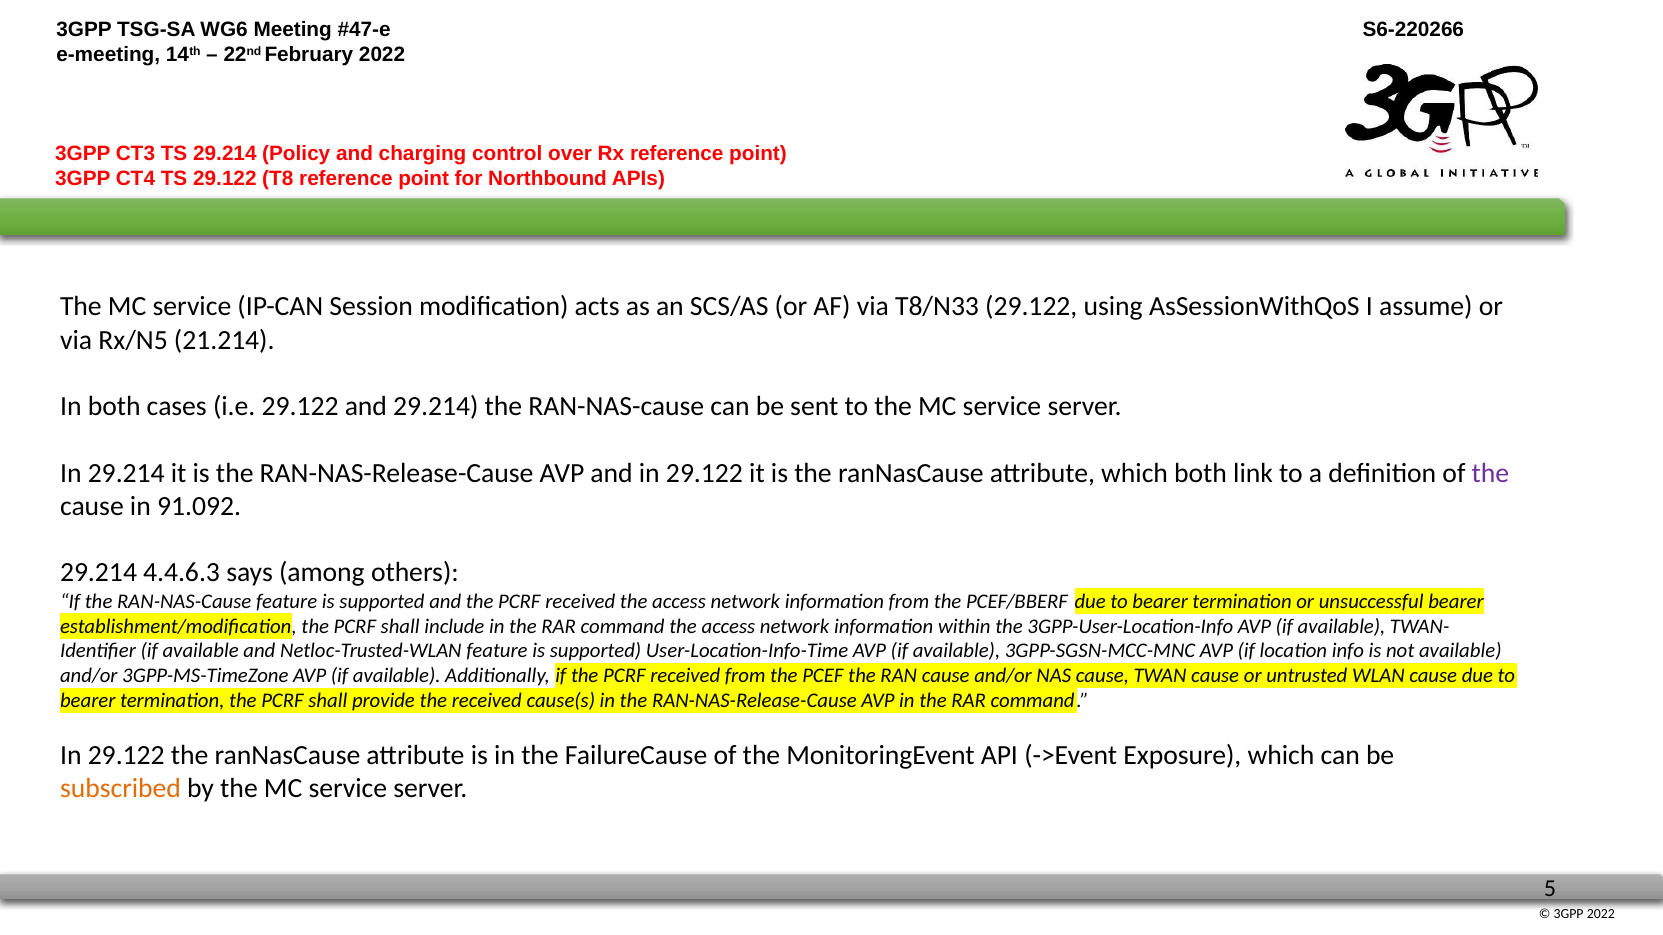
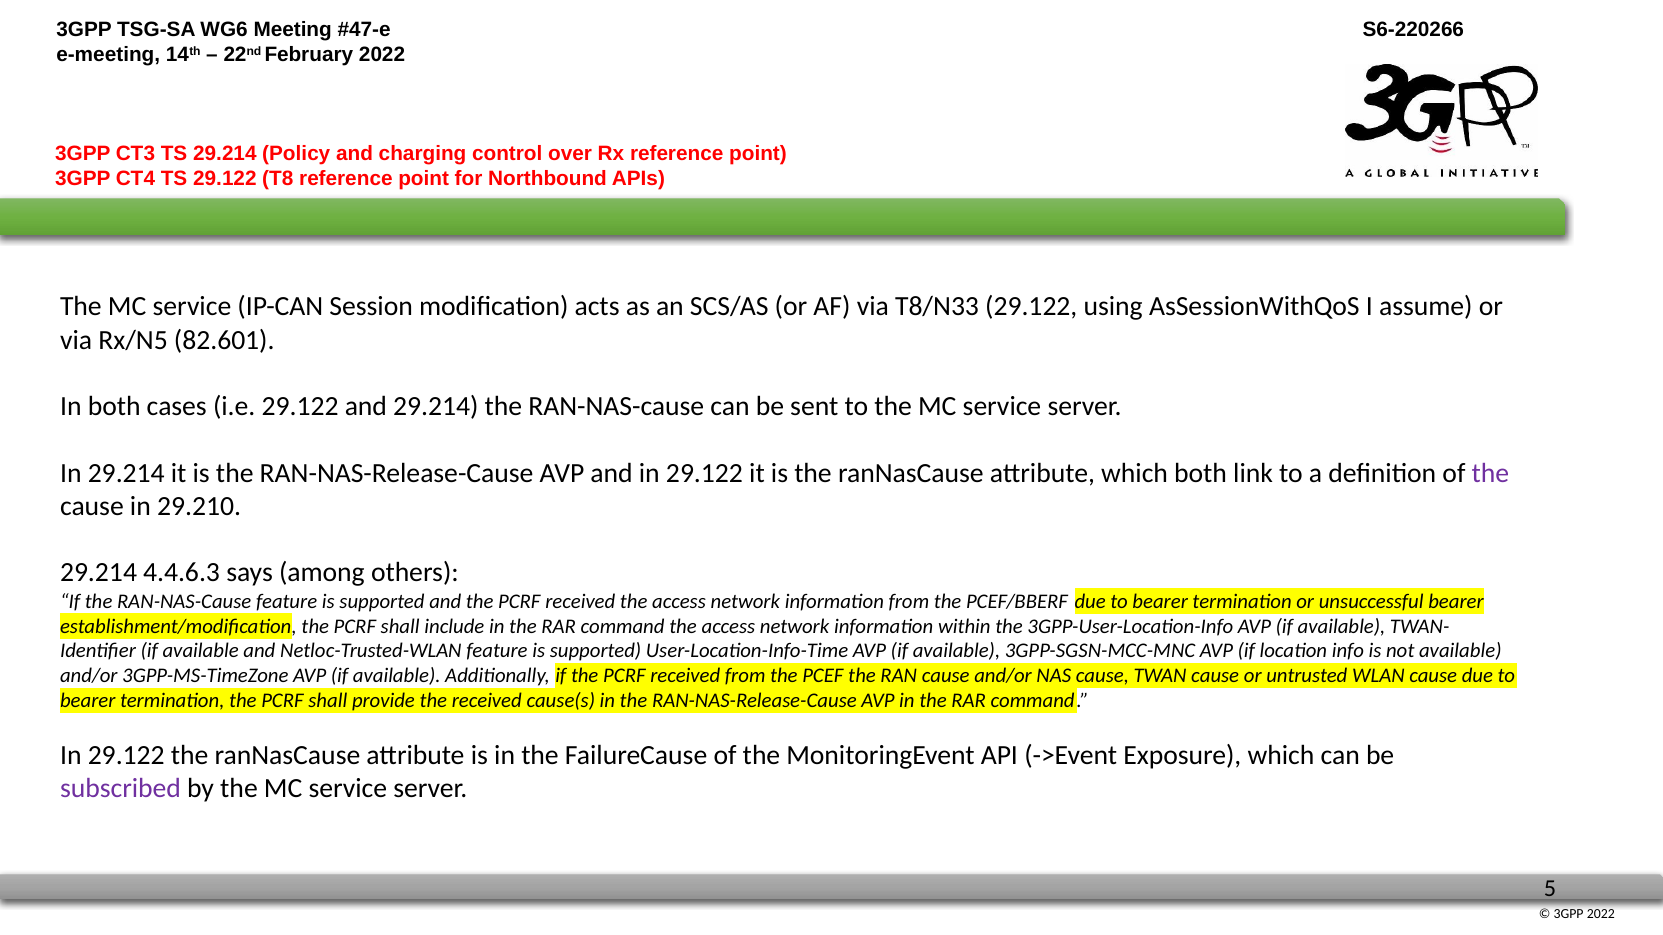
21.214: 21.214 -> 82.601 (224, 340)
91.092: 91.092 -> 29.210 (199, 506)
subscribed colour: orange -> purple (121, 789)
